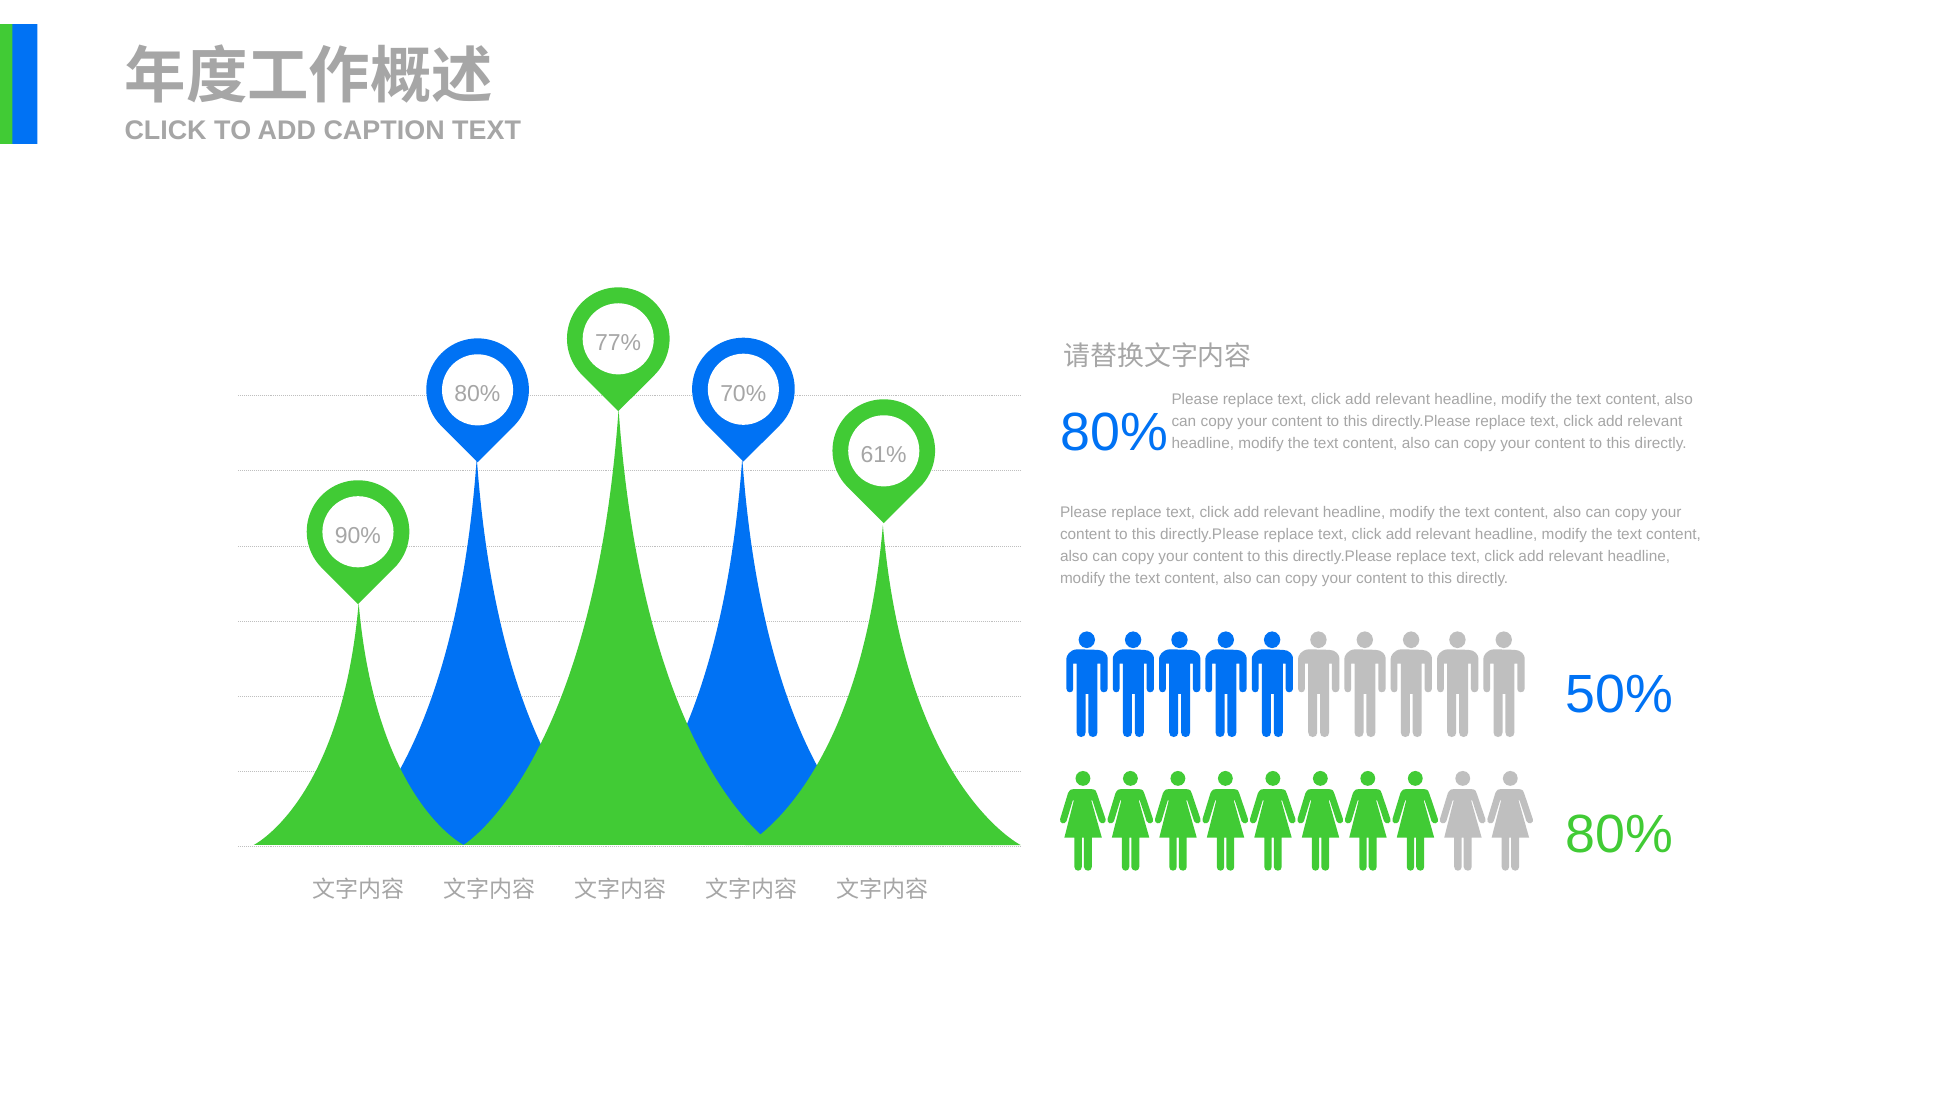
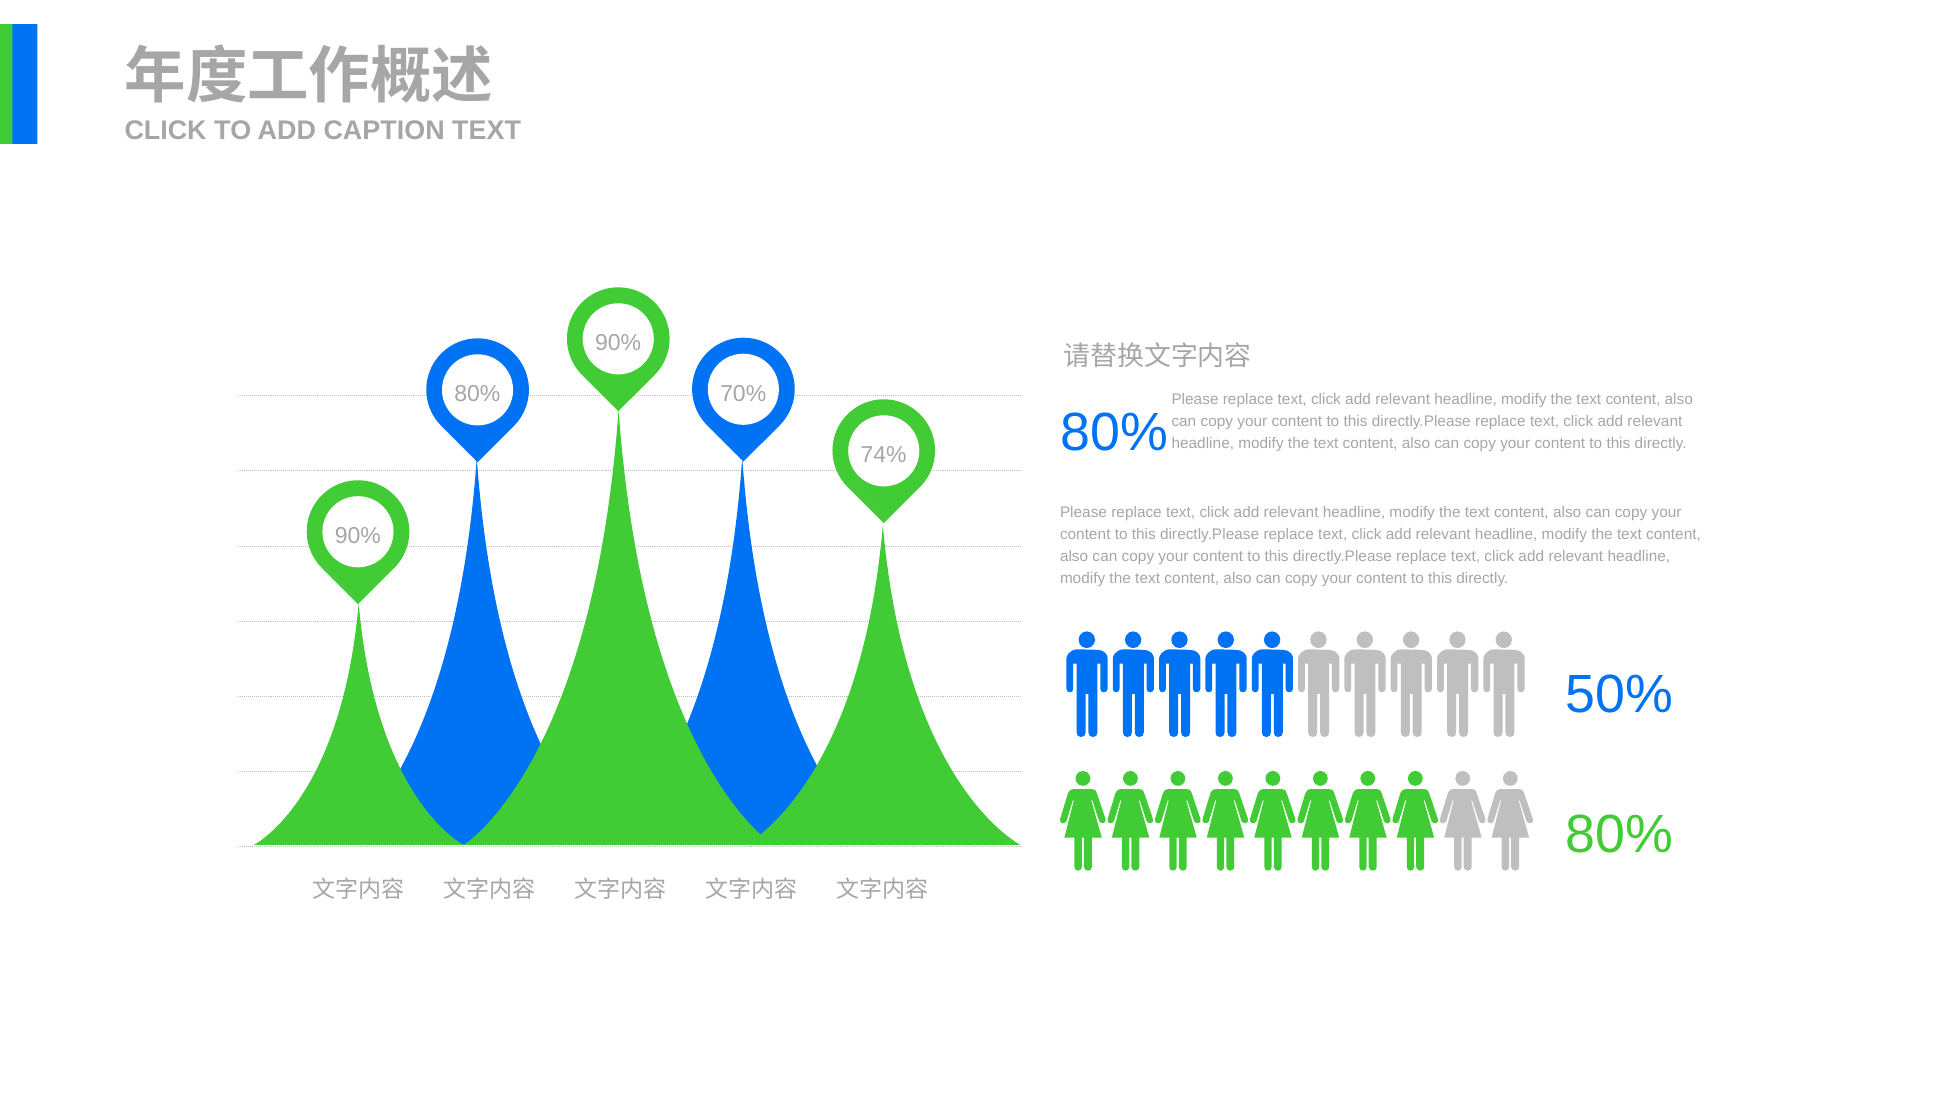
77%: 77% -> 90% (618, 343)
61%: 61% -> 74% (884, 455)
